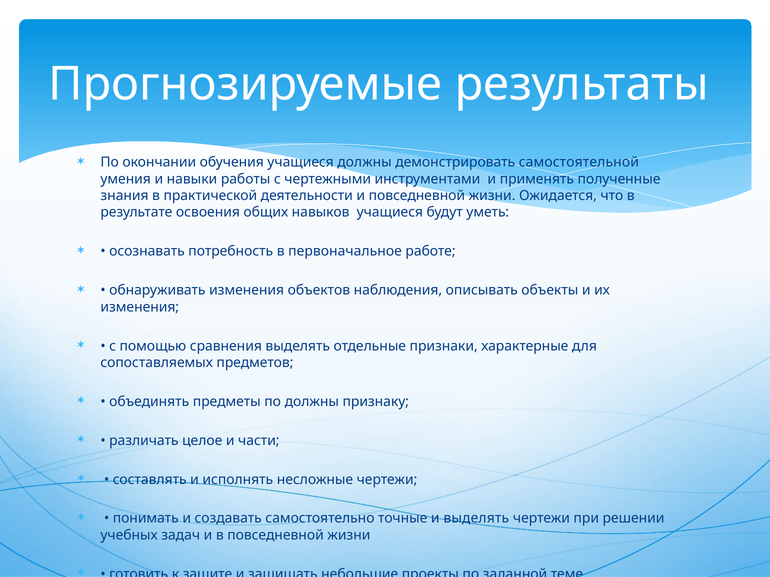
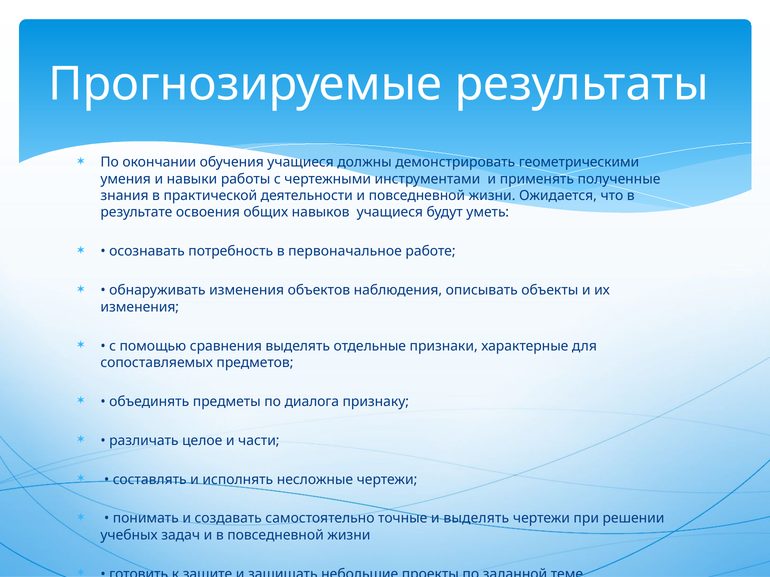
самостоятельной: самостоятельной -> геометрическими (579, 162)
по должны: должны -> диалога (312, 402)
